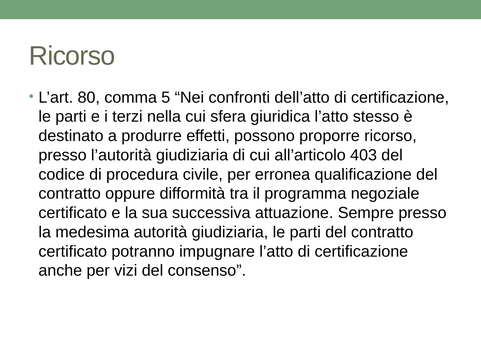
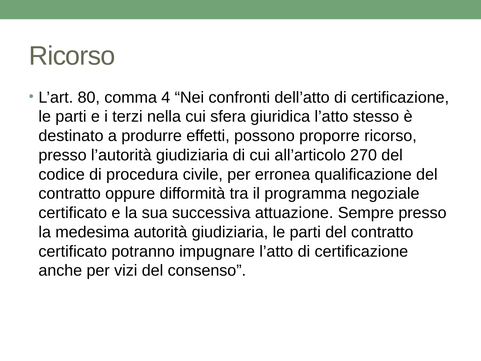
5: 5 -> 4 (166, 97)
403: 403 -> 270 (364, 155)
